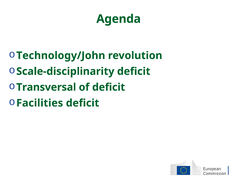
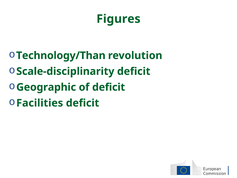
Agenda: Agenda -> Figures (118, 19)
Technology/John: Technology/John -> Technology/Than (61, 55)
Transversal: Transversal -> Geographic (46, 87)
